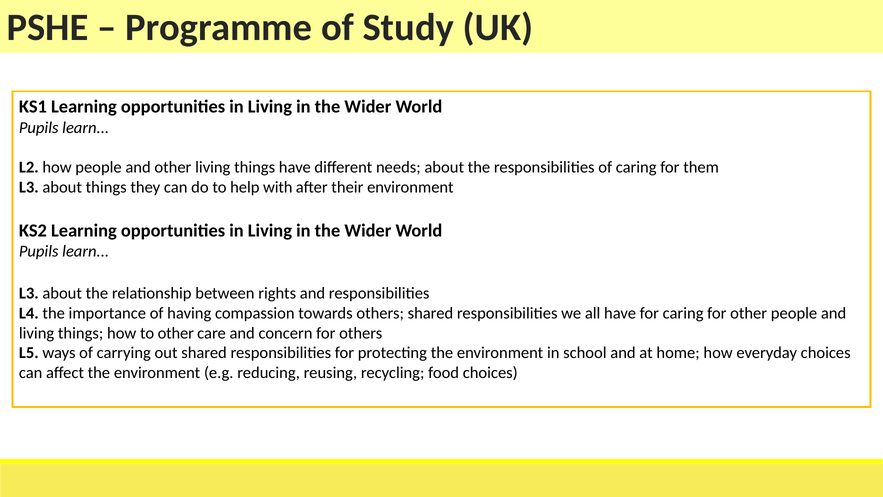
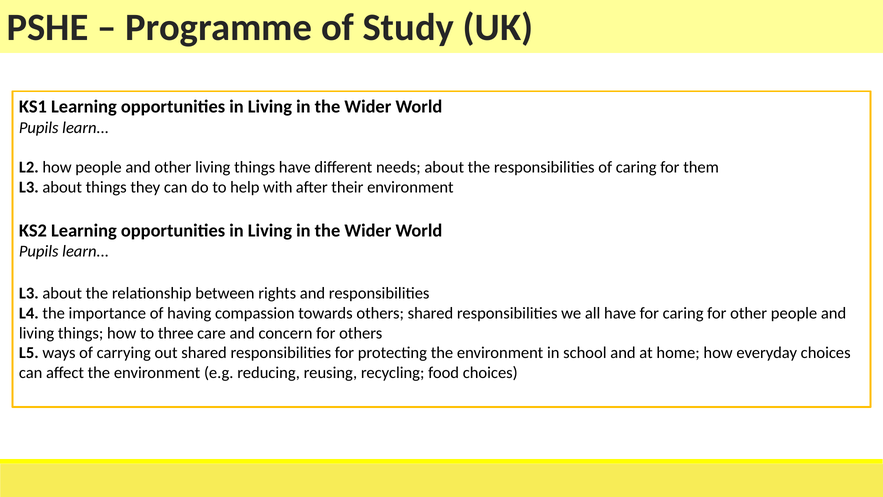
to other: other -> three (176, 333)
